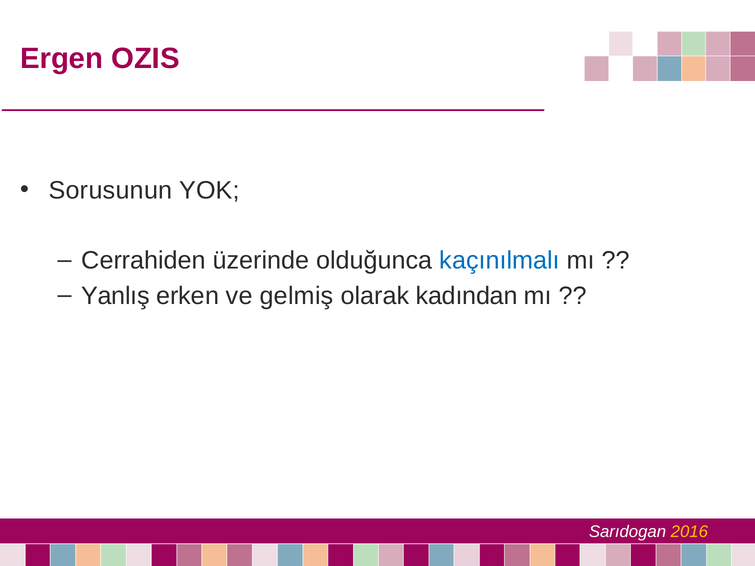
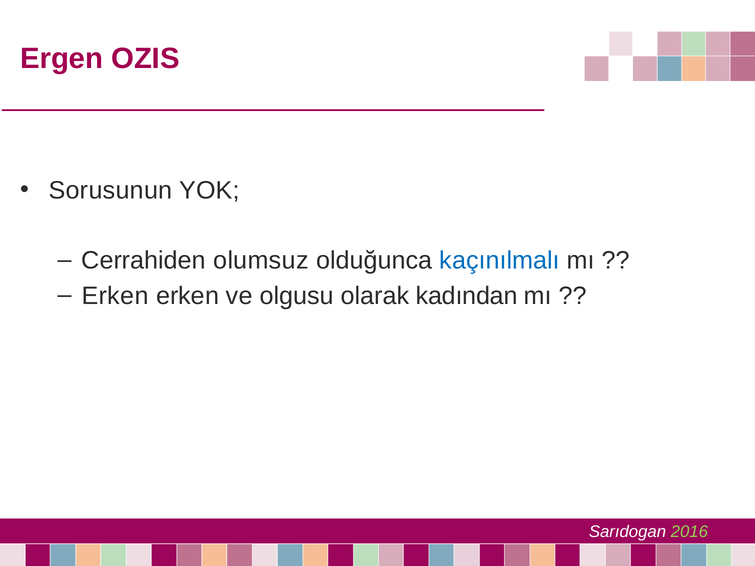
üzerinde: üzerinde -> olumsuz (261, 261)
Yanlış: Yanlış -> Erken (115, 296)
gelmiş: gelmiş -> olgusu (297, 296)
2016 colour: yellow -> light green (689, 532)
